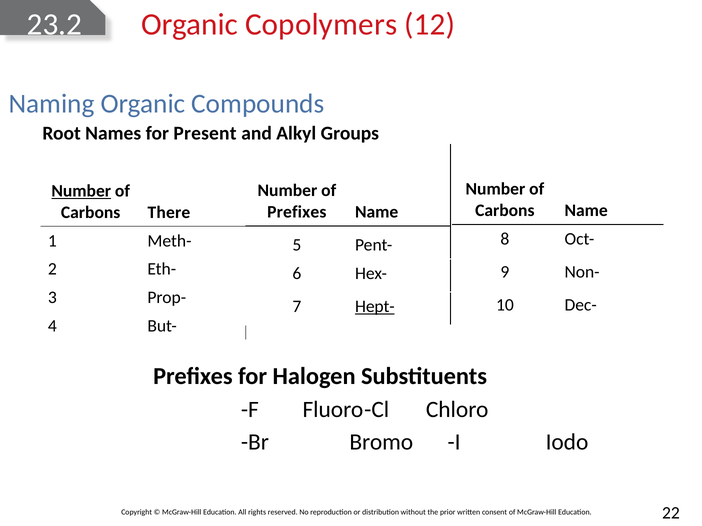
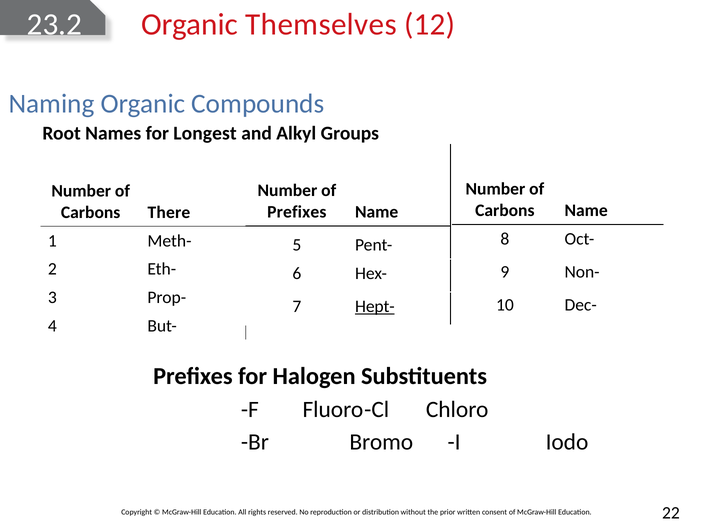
Copolymers: Copolymers -> Themselves (321, 24)
Present: Present -> Longest (205, 134)
Number underline: present -> none (81, 191)
